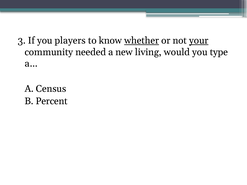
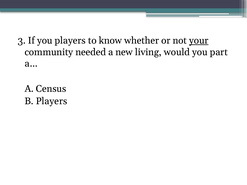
whether underline: present -> none (142, 41)
type: type -> part (219, 52)
B Percent: Percent -> Players (52, 101)
